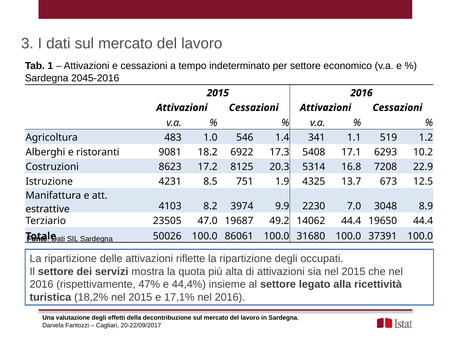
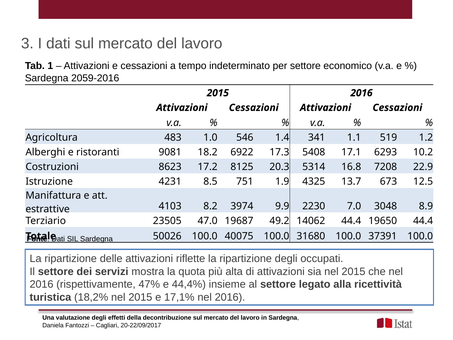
2045-2016: 2045-2016 -> 2059-2016 (95, 78)
86061: 86061 -> 40075 (239, 236)
